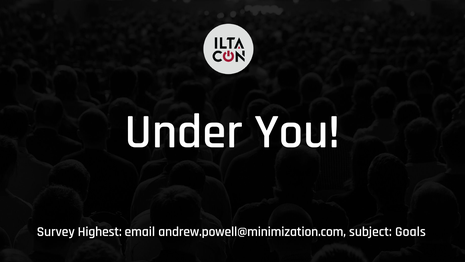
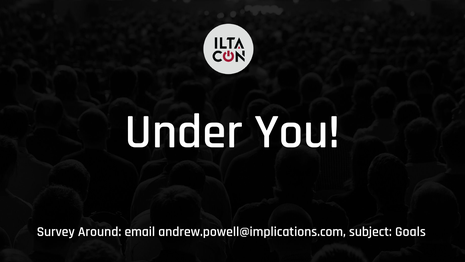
Highest: Highest -> Around (100, 231)
andrew.powell@minimization.com: andrew.powell@minimization.com -> andrew.powell@implications.com (252, 231)
